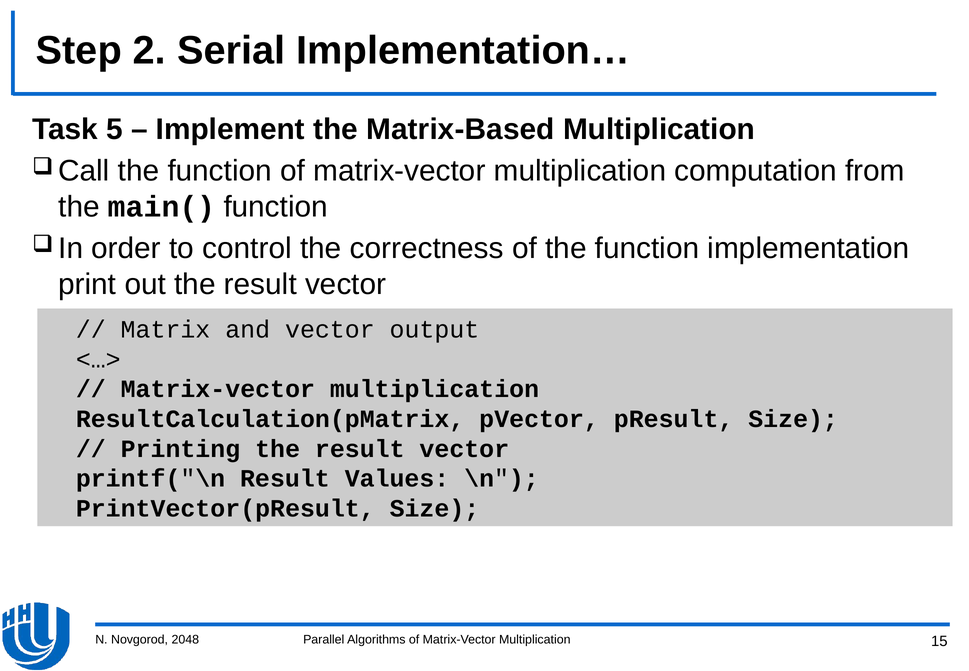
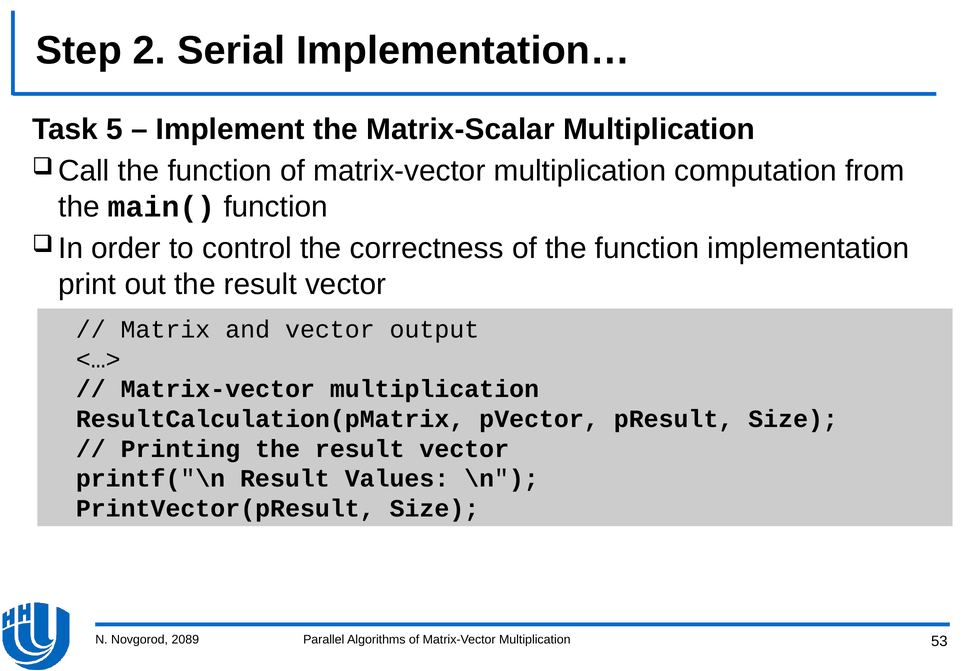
Matrix-Based: Matrix-Based -> Matrix-Scalar (460, 129)
2048: 2048 -> 2089 (185, 640)
15: 15 -> 53 (939, 641)
